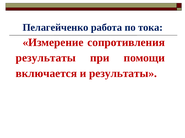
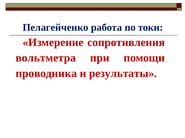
тока: тока -> токи (151, 27)
результаты: результаты -> вольтметра (46, 58)
включается: включается -> проводника (46, 74)
